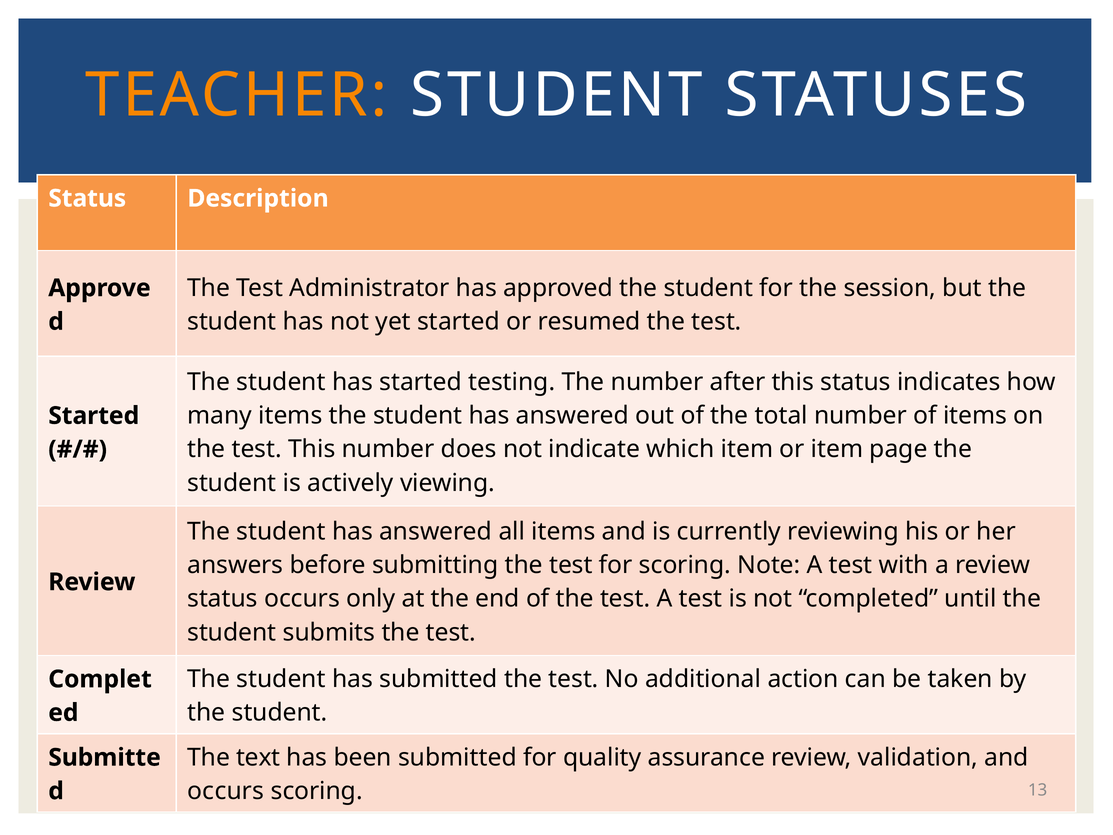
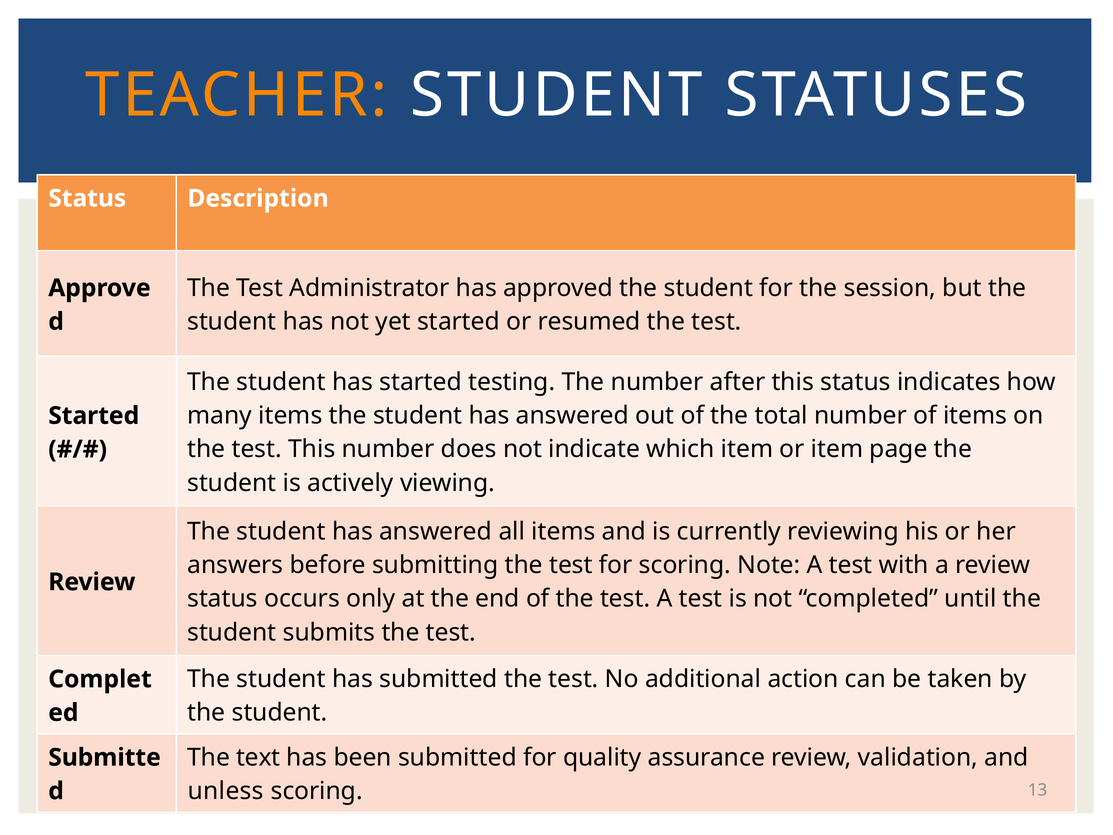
occurs: occurs -> unless (226, 791)
